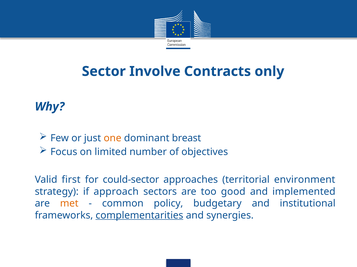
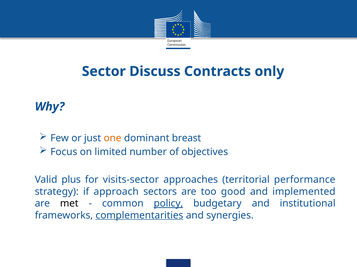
Involve: Involve -> Discuss (155, 72)
first: first -> plus (71, 180)
could-sector: could-sector -> visits-sector (131, 180)
environment: environment -> performance (305, 180)
met colour: orange -> black (69, 204)
policy underline: none -> present (168, 204)
